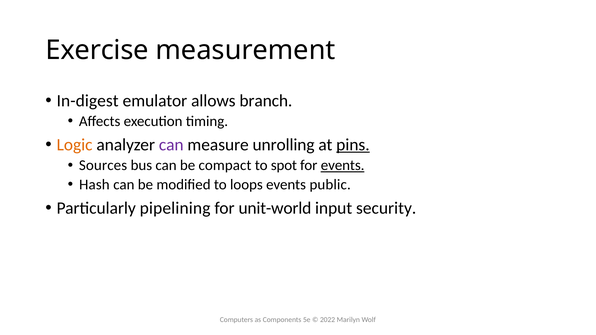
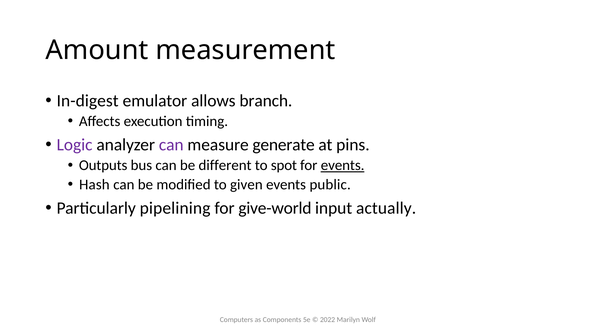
Exercise: Exercise -> Amount (97, 50)
Logic colour: orange -> purple (75, 145)
unrolling: unrolling -> generate (284, 145)
pins underline: present -> none (353, 145)
Sources: Sources -> Outputs (103, 165)
compact: compact -> different (225, 165)
loops: loops -> given (246, 185)
unit-world: unit-world -> give-world (275, 208)
security: security -> actually (386, 208)
